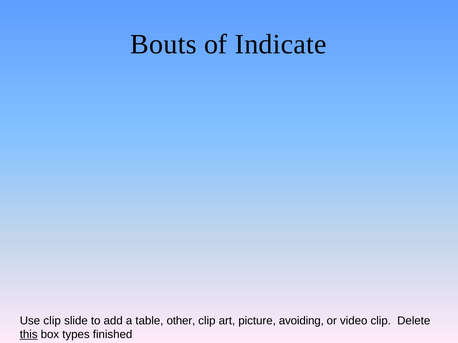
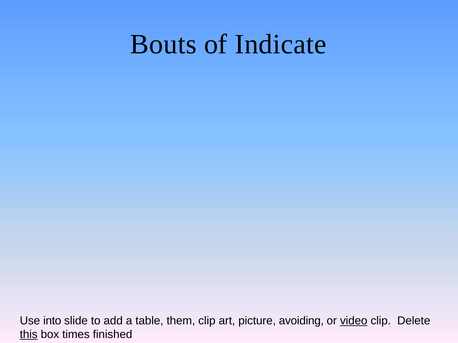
Use clip: clip -> into (52, 321)
other: other -> them (181, 321)
video underline: none -> present (354, 321)
types: types -> times (76, 335)
